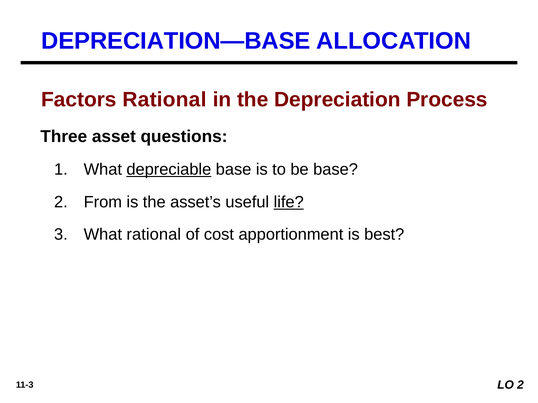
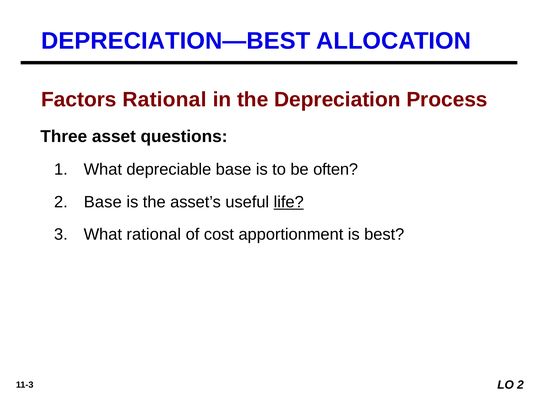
DEPRECIATION—BASE: DEPRECIATION—BASE -> DEPRECIATION—BEST (176, 41)
depreciable underline: present -> none (169, 170)
be base: base -> often (336, 170)
2 From: From -> Base (103, 202)
